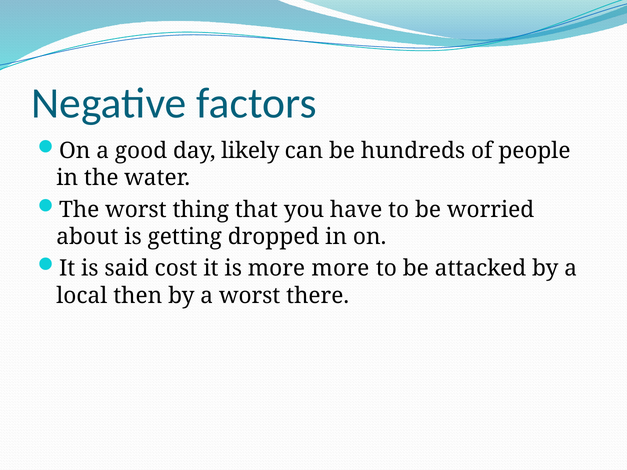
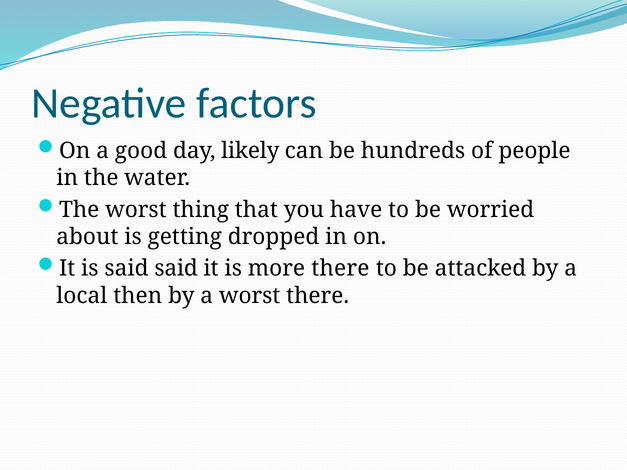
said cost: cost -> said (176, 269)
more more: more -> there (340, 269)
